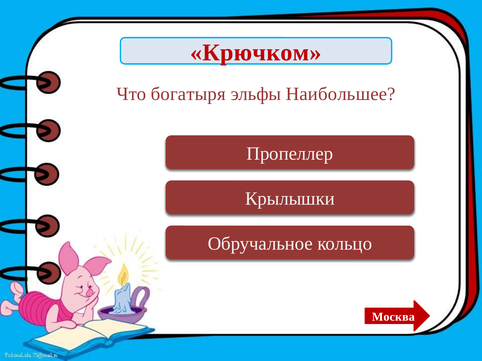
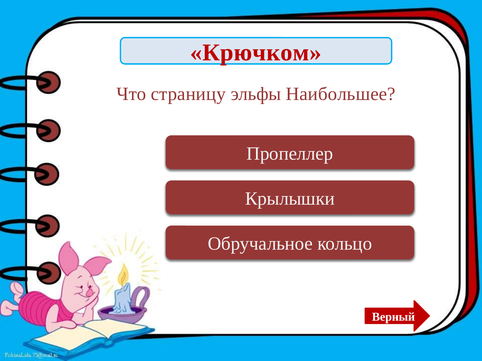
богатыря: богатыря -> страницу (188, 94)
Москва: Москва -> Верный (393, 317)
